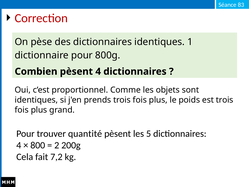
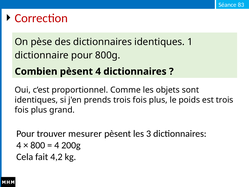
quantité: quantité -> mesurer (85, 134)
5: 5 -> 3 (149, 134)
2: 2 -> 4 (57, 145)
7,2: 7,2 -> 4,2 (56, 157)
